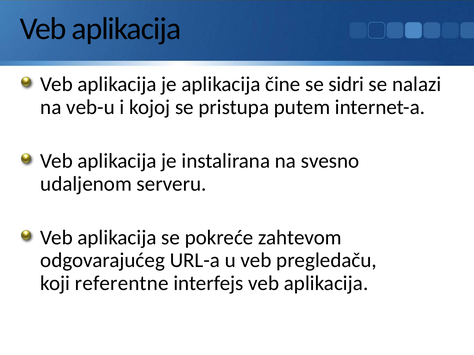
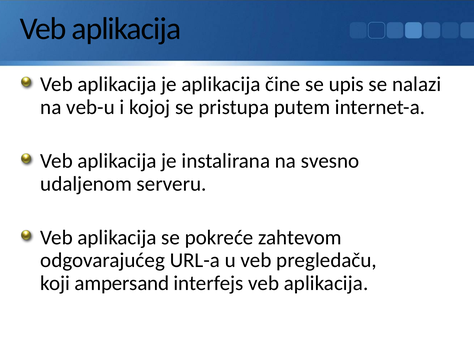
sidri: sidri -> upis (346, 85)
referentne: referentne -> ampersand (122, 283)
